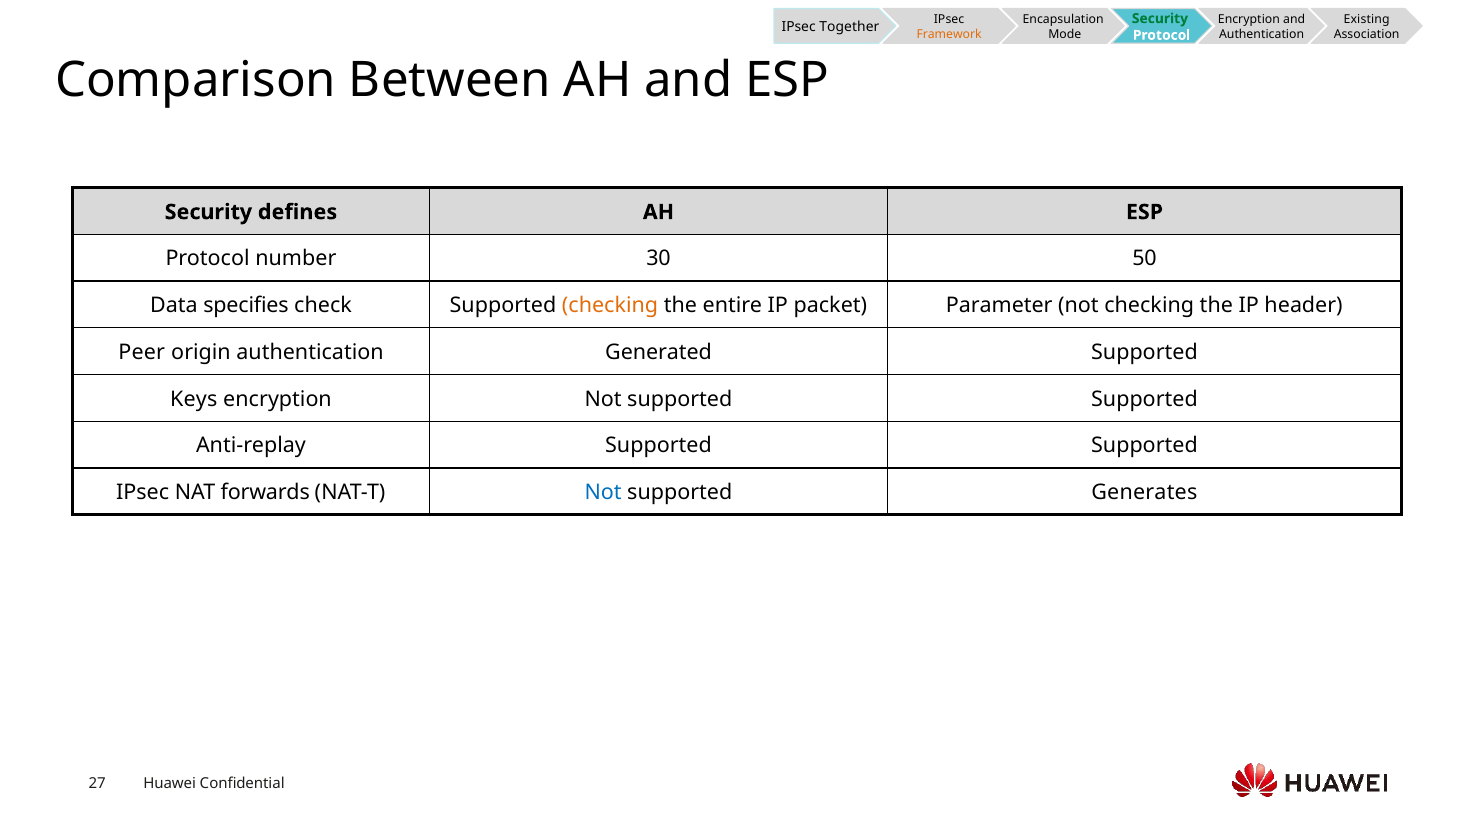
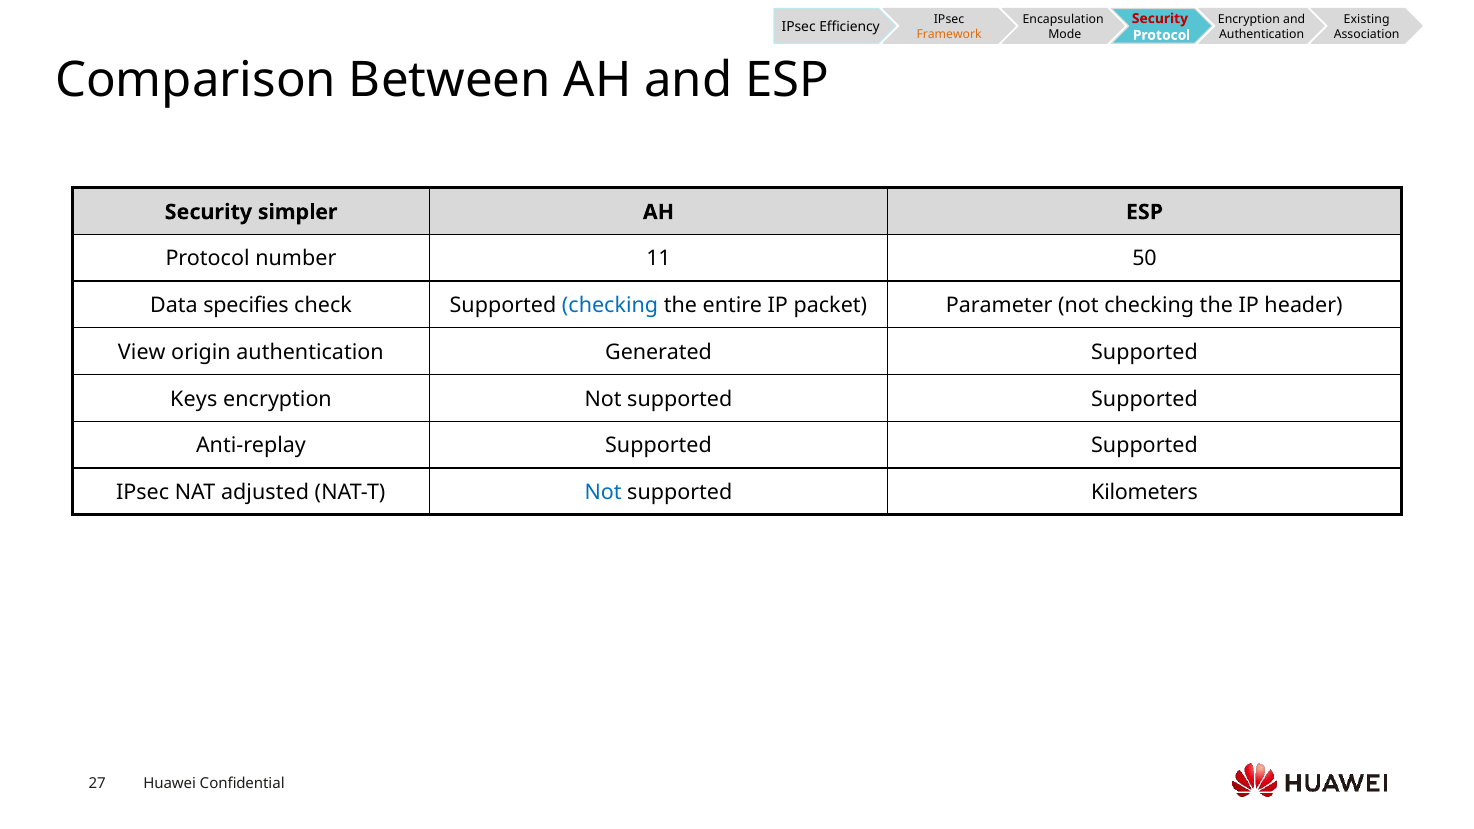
Security colour: green -> red (1160, 19)
Together: Together -> Efficiency (849, 27)
defines: defines -> simpler (298, 212)
30: 30 -> 11 (659, 259)
checking colour: orange -> blue (610, 306)
Peer: Peer -> View (142, 352)
forwards: forwards -> adjusted (265, 493)
Generates: Generates -> Kilometers (1145, 493)
